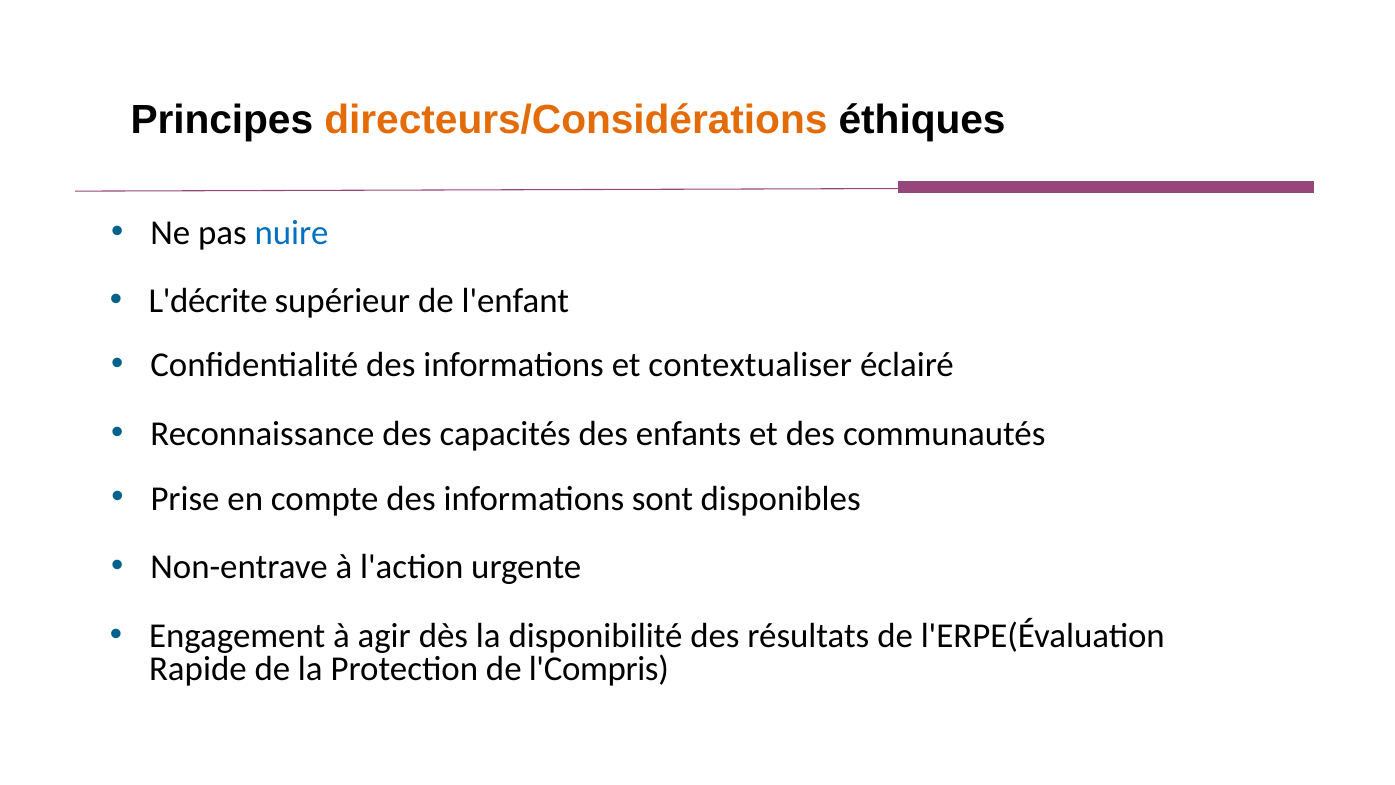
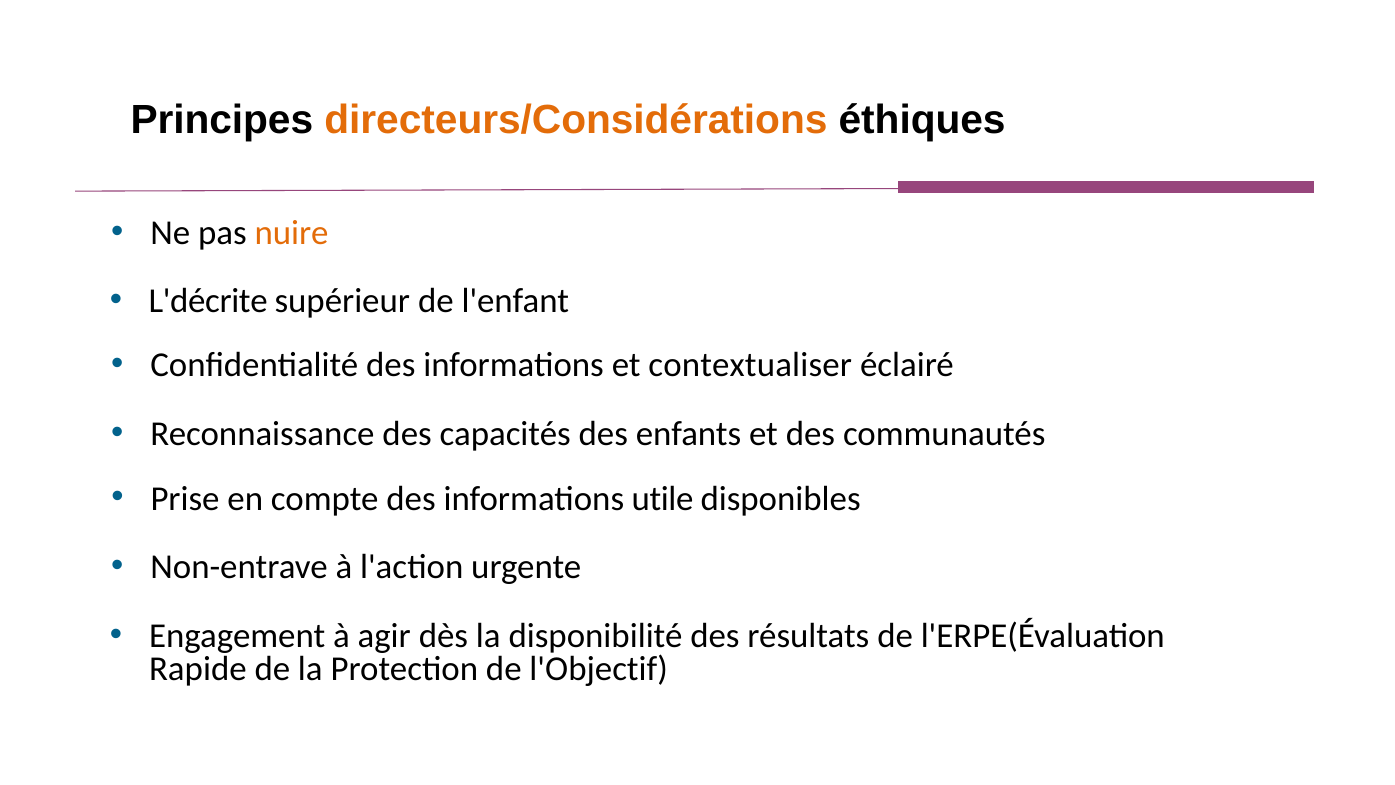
nuire colour: blue -> orange (292, 233)
sont: sont -> utile (663, 498)
l'Compris: l'Compris -> l'Objectif (599, 669)
